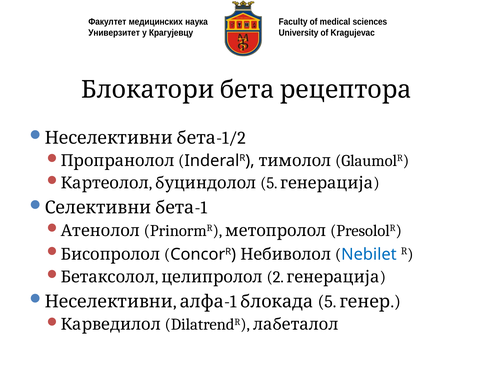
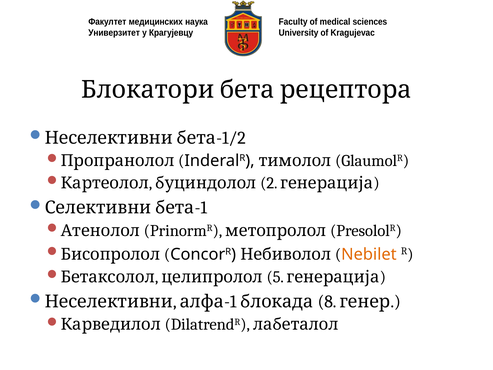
5: 5 -> 2 (269, 183)
Nebilet colour: blue -> orange (369, 254)
2: 2 -> 5 (275, 277)
5: 5 -> 8 (327, 301)
